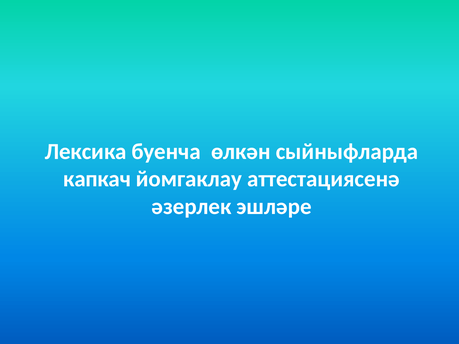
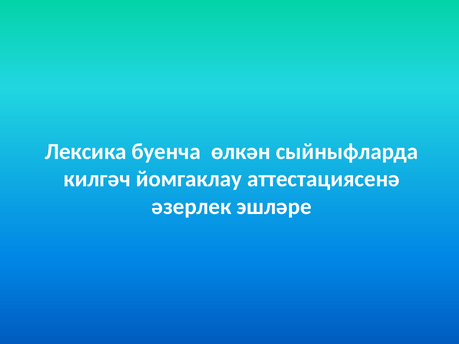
капкач: капкач -> килгәч (97, 179)
